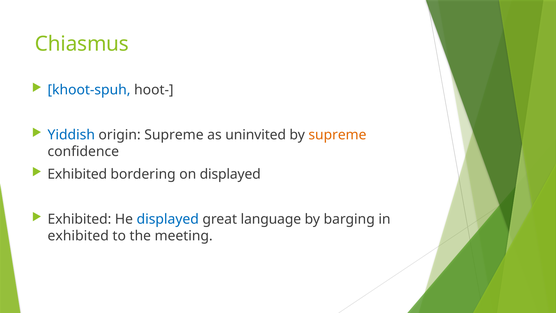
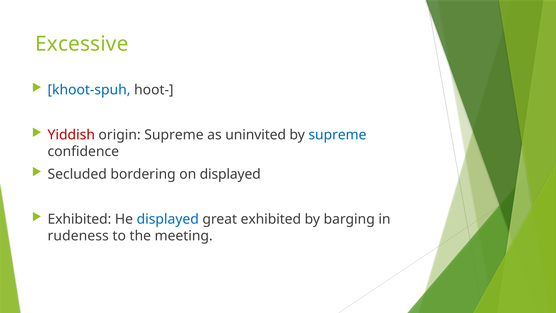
Chiasmus: Chiasmus -> Excessive (82, 44)
Yiddish colour: blue -> red (71, 135)
supreme colour: orange -> blue (337, 135)
Exhibited: Exhibited -> Secluded (77, 174)
great language: language -> exhibited (271, 219)
exhibited: exhibited -> rudeness (78, 236)
